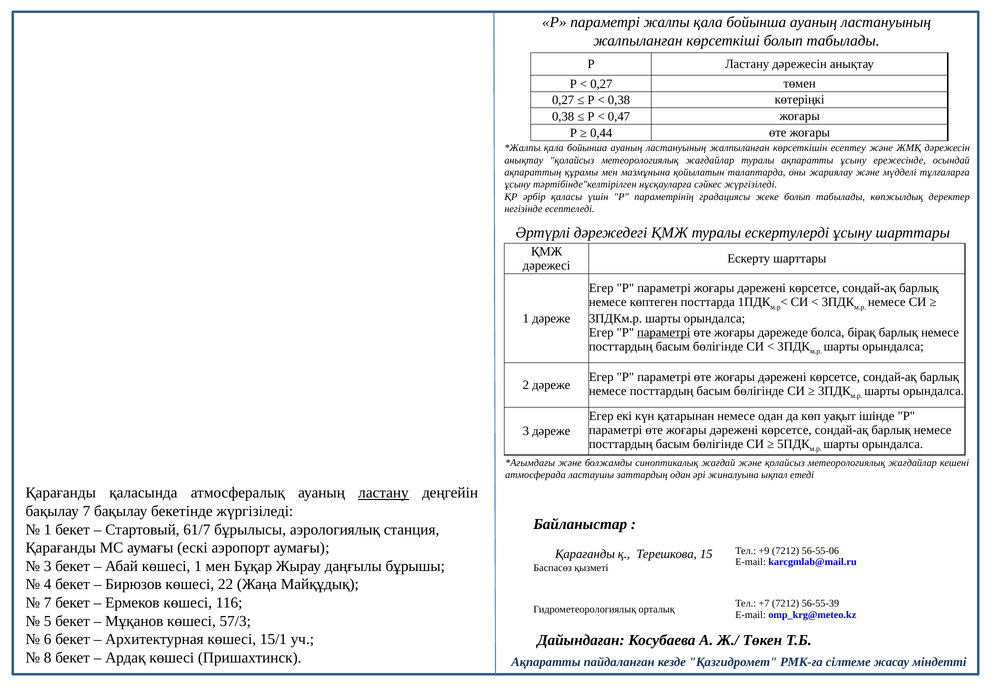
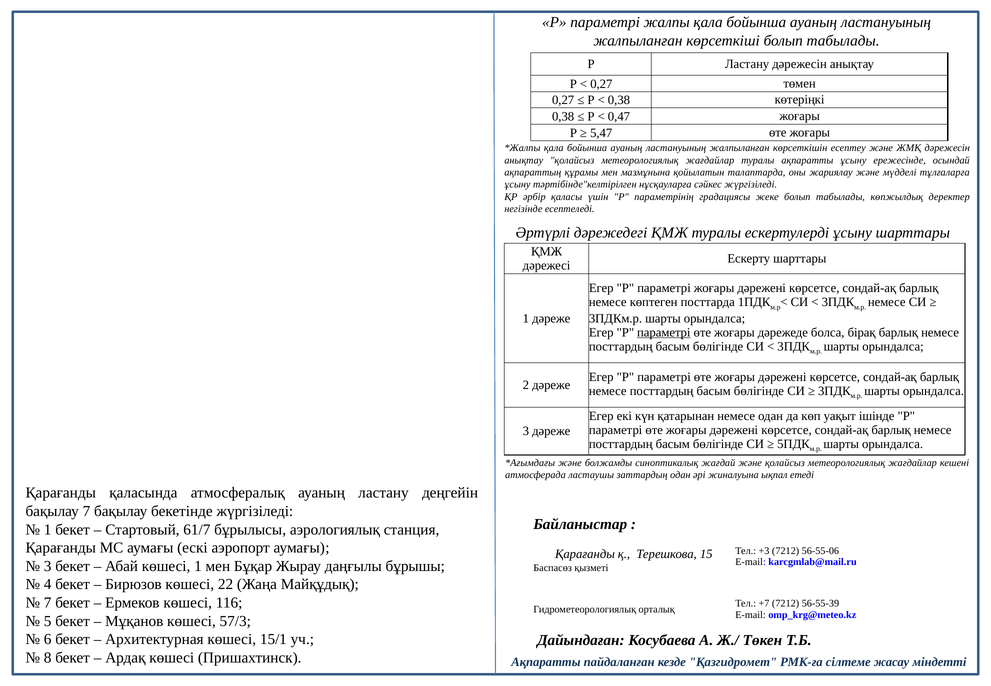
0,44: 0,44 -> 5,47 (601, 133)
ластану underline: present -> none (383, 493)
+9: +9 -> +3 (764, 551)
